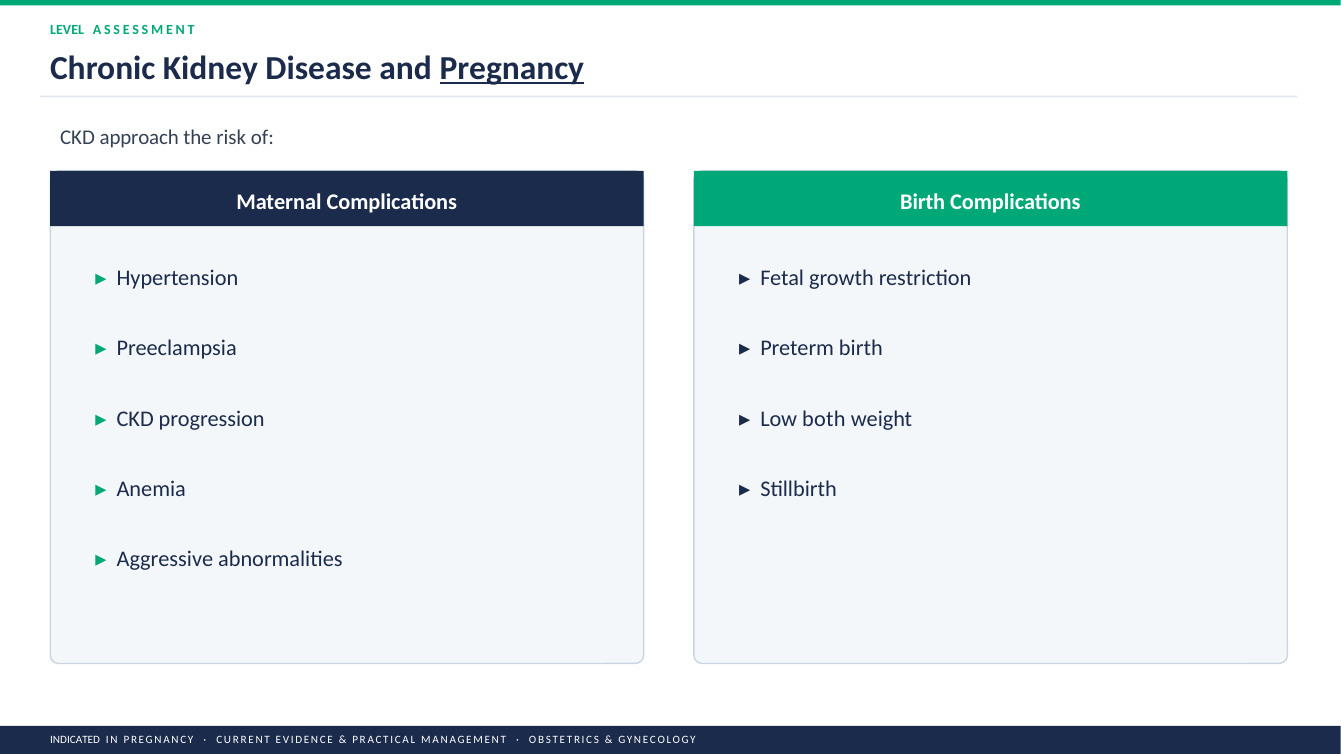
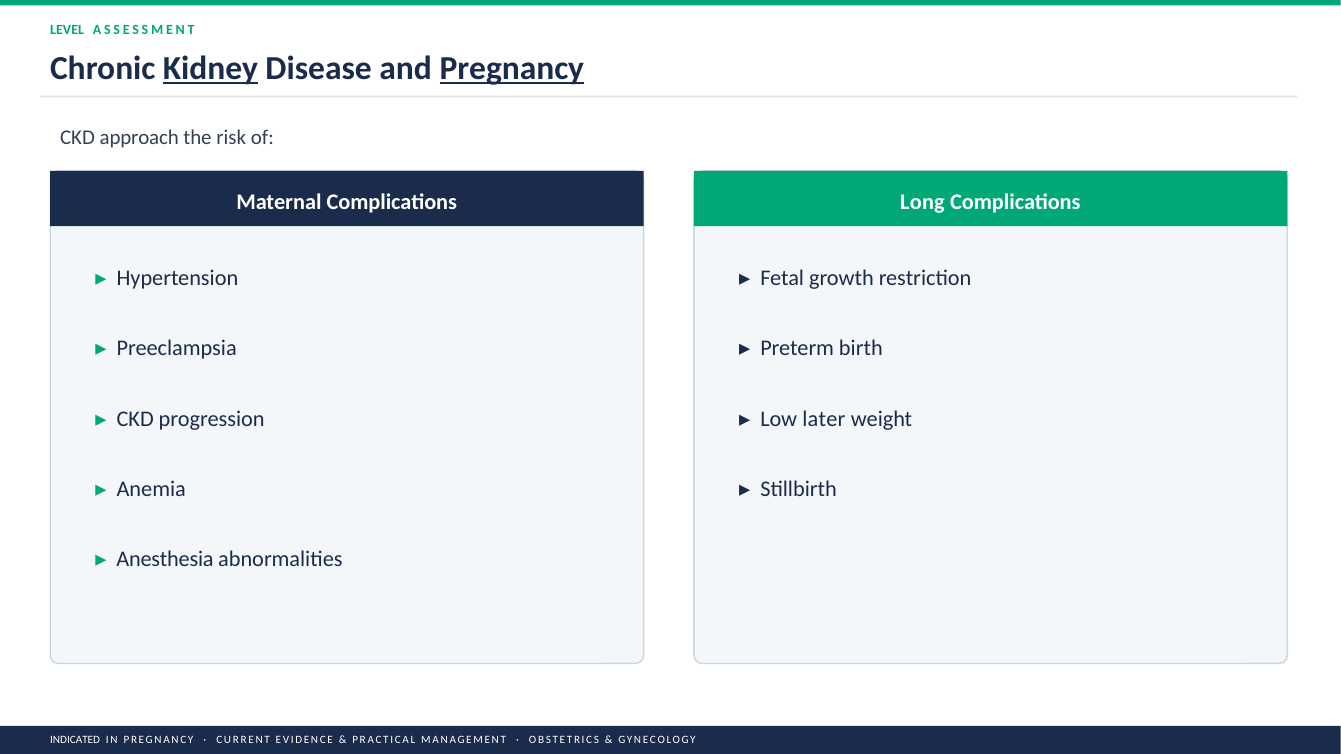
Kidney underline: none -> present (210, 68)
Birth: Birth -> Long (923, 203)
both: both -> later (824, 419)
Aggressive: Aggressive -> Anesthesia (165, 560)
